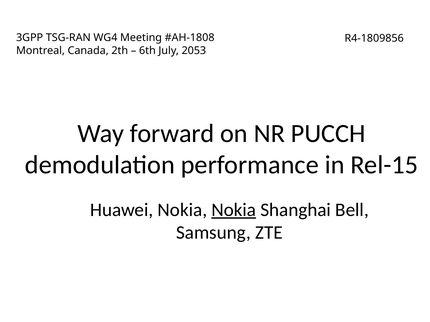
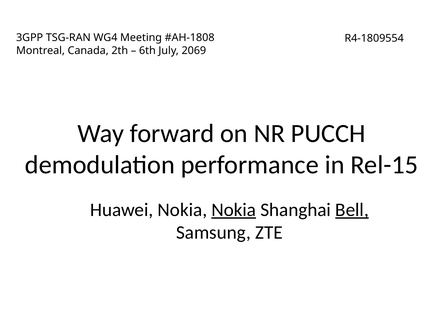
R4-1809856: R4-1809856 -> R4-1809554 (374, 38)
2053: 2053 -> 2069 (194, 51)
Bell underline: none -> present (352, 210)
